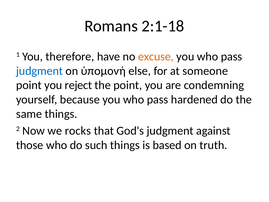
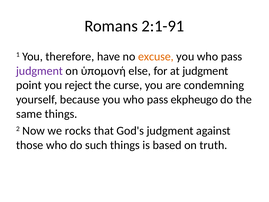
2:1-18: 2:1-18 -> 2:1-91 (163, 26)
judgment colour: blue -> purple (40, 71)
at someone: someone -> judgment (205, 71)
the point: point -> curse (128, 85)
hardened: hardened -> ekpheugo (194, 99)
